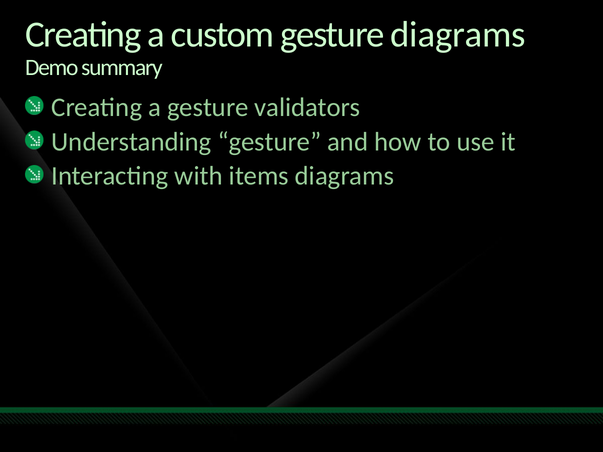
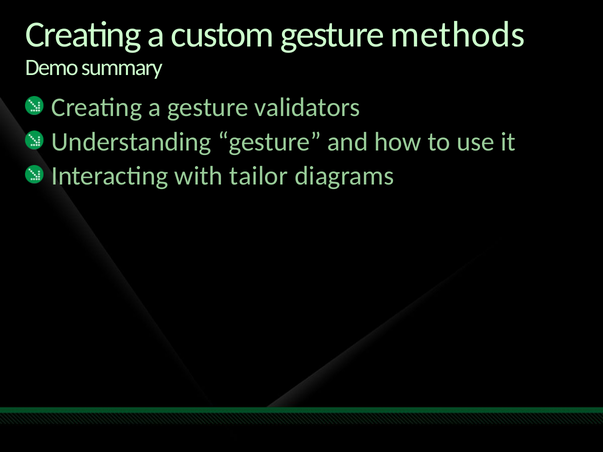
gesture diagrams: diagrams -> methods (458, 35)
items: items -> tailor (259, 176)
